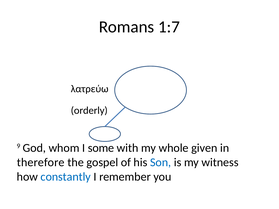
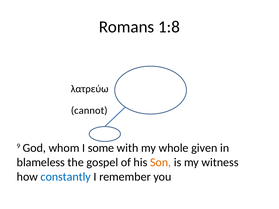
1:7: 1:7 -> 1:8 (169, 27)
orderly: orderly -> cannot (89, 111)
therefore: therefore -> blameless (41, 163)
Son colour: blue -> orange (161, 163)
